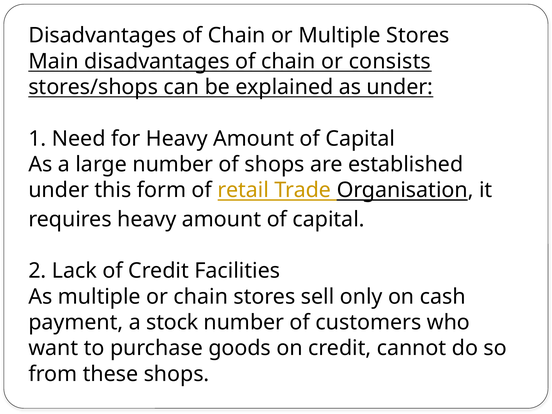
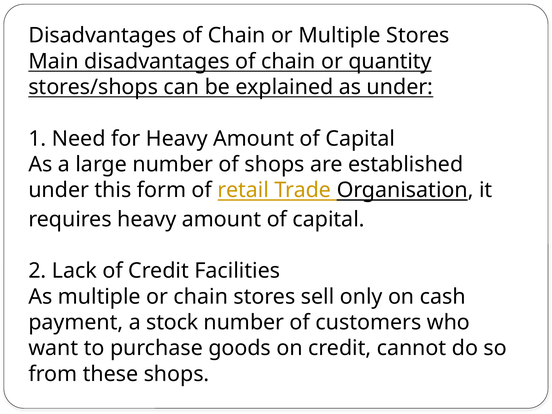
consists: consists -> quantity (390, 61)
